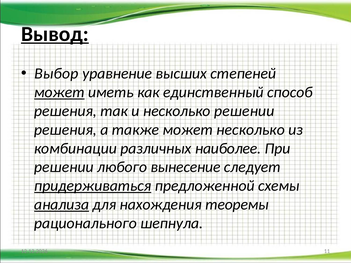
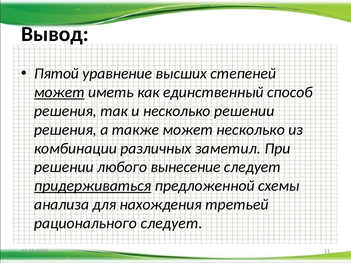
Вывод underline: present -> none (55, 34)
Выбор: Выбор -> Пятой (57, 74)
наиболее: наиболее -> заметил (228, 149)
анализа underline: present -> none (62, 205)
теоремы: теоремы -> третьей (237, 205)
рационального шепнула: шепнула -> следует (172, 223)
